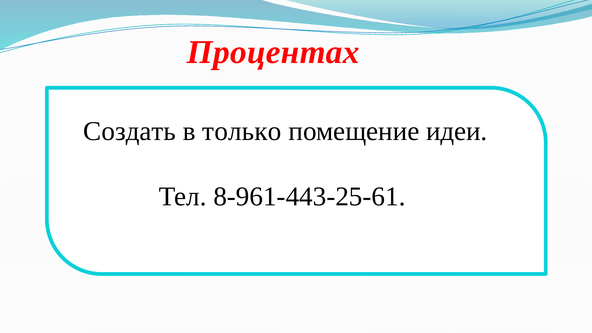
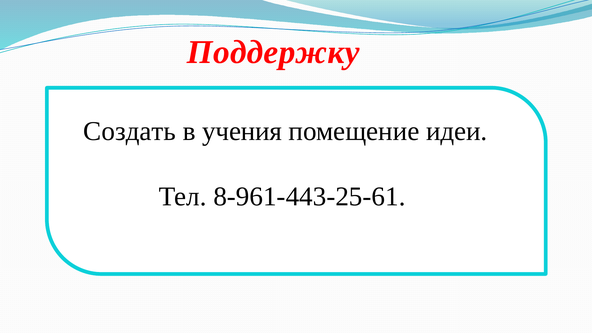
Процентах: Процентах -> Поддержку (273, 52)
только: только -> учения (242, 131)
